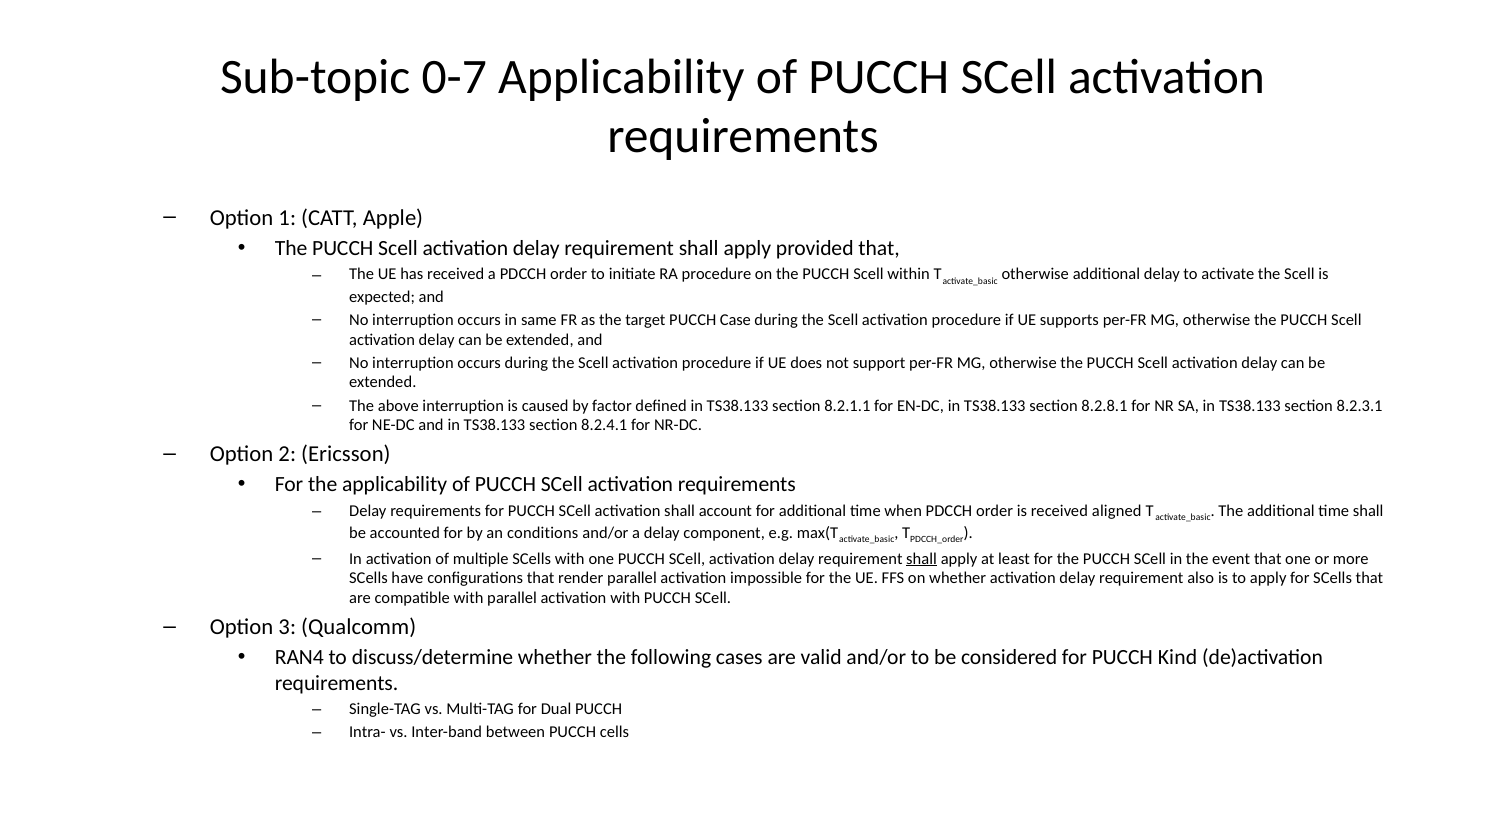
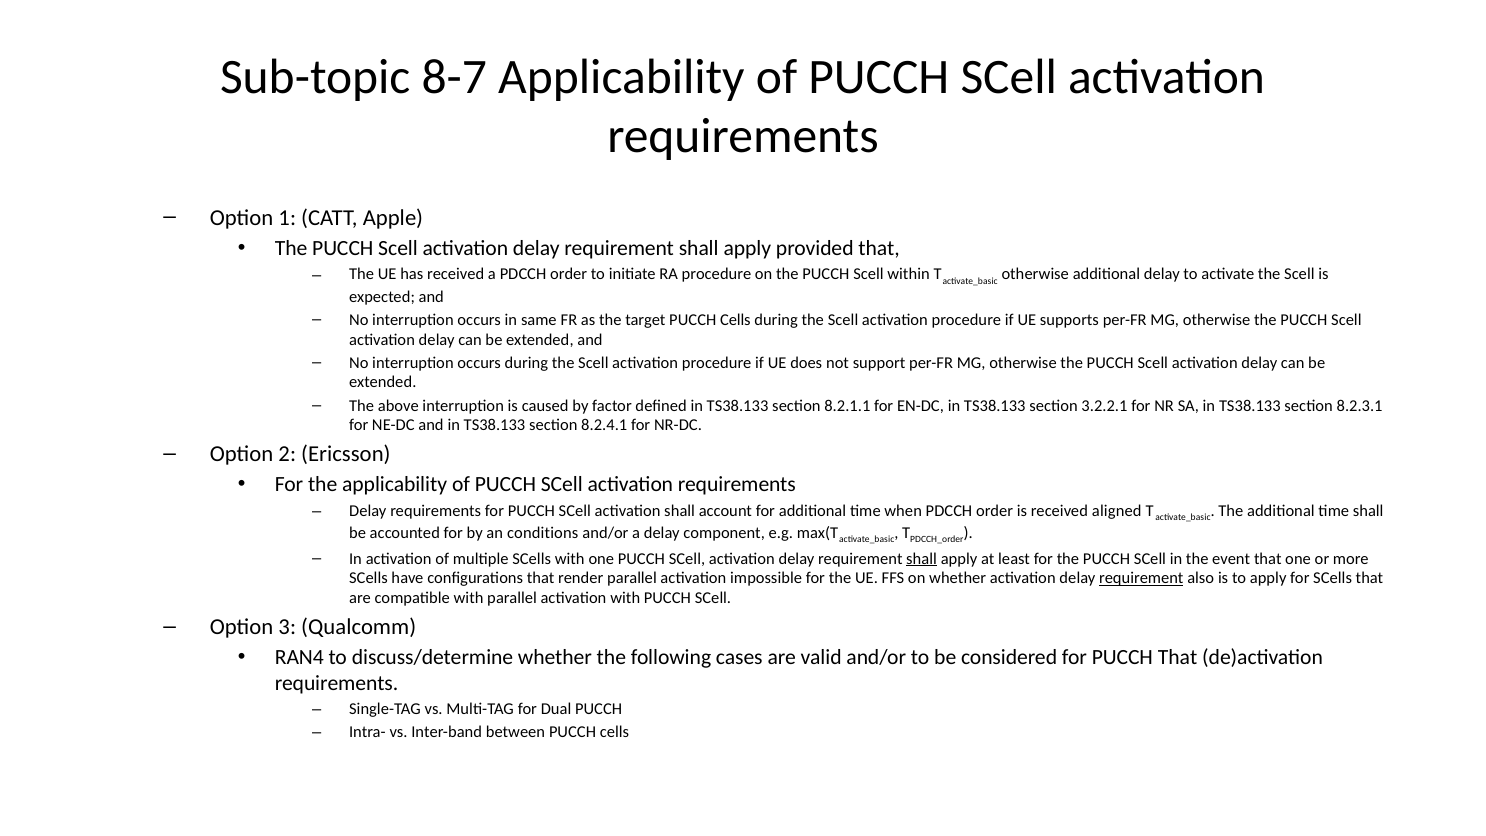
0-7: 0-7 -> 8-7 (454, 77)
target PUCCH Case: Case -> Cells (735, 320)
8.2.8.1: 8.2.8.1 -> 3.2.2.1 (1104, 406)
requirement underline: none -> present (1141, 578)
PUCCH Kind: Kind -> That (1178, 658)
